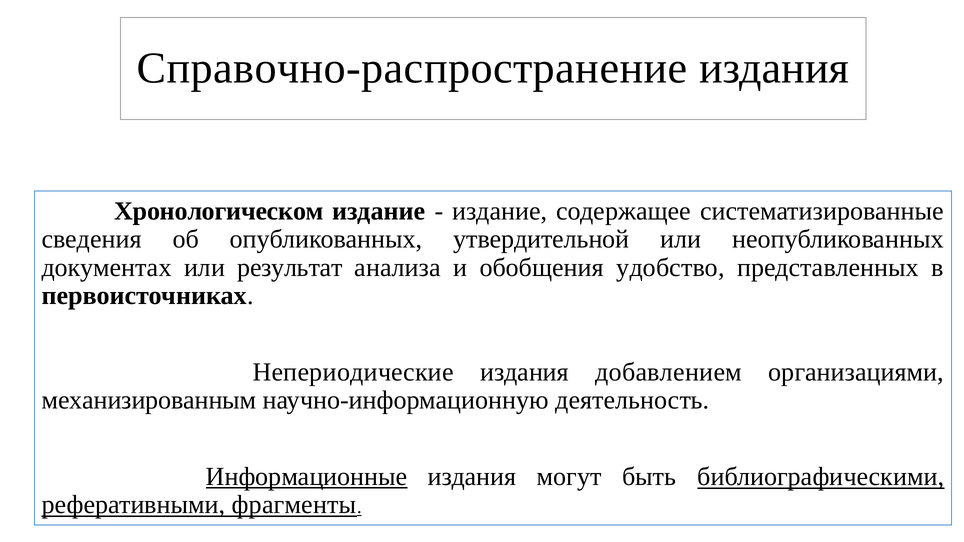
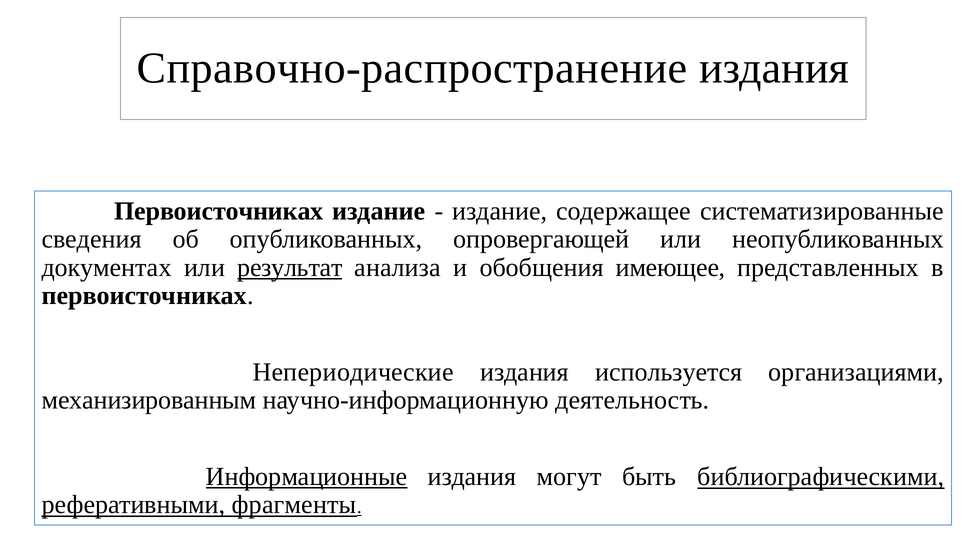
Хронологическом: Хронологическом -> Первоисточниках (219, 211)
утвердительной: утвердительной -> опровергающей (541, 239)
результат underline: none -> present (290, 268)
удобство: удобство -> имеющее (671, 268)
добавлением: добавлением -> используется (669, 372)
